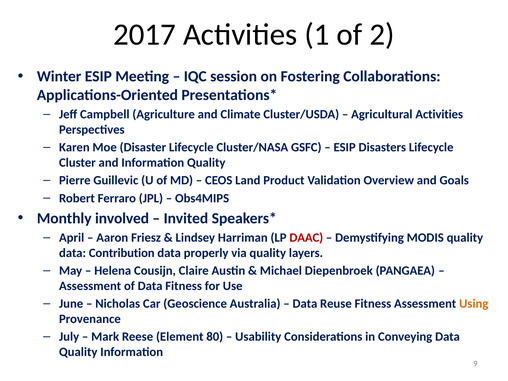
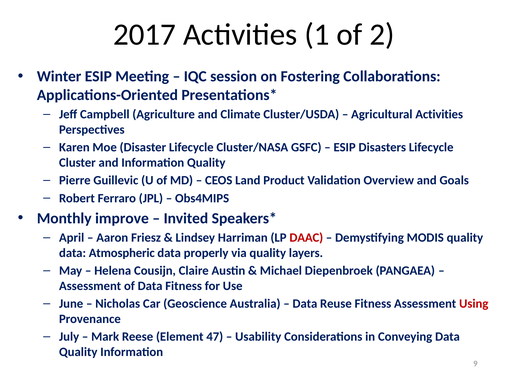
involved: involved -> improve (122, 218)
Contribution: Contribution -> Atmospheric (122, 253)
Using colour: orange -> red (474, 304)
80: 80 -> 47 (215, 337)
